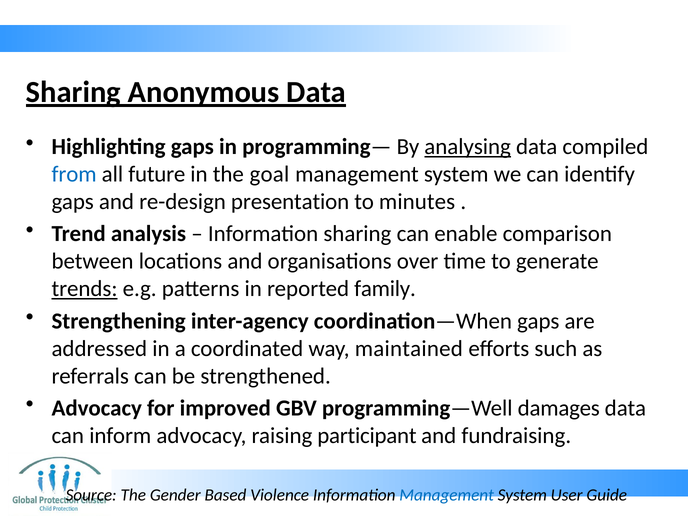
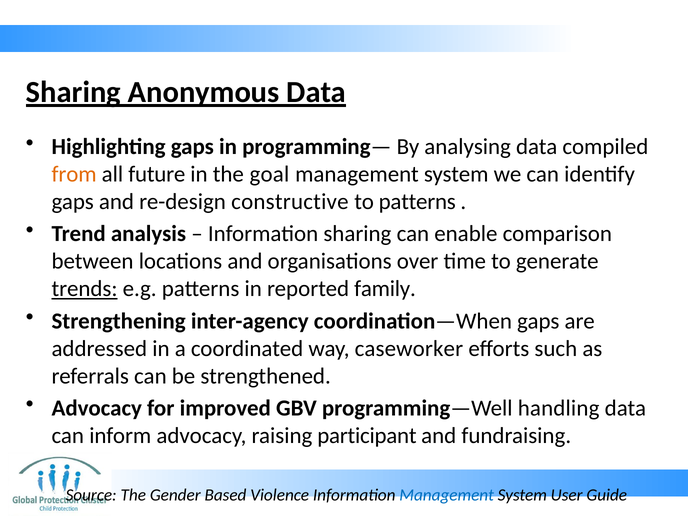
analysing underline: present -> none (468, 147)
from colour: blue -> orange (74, 174)
presentation: presentation -> constructive (290, 202)
to minutes: minutes -> patterns (417, 202)
maintained: maintained -> caseworker (409, 349)
damages: damages -> handling (559, 408)
